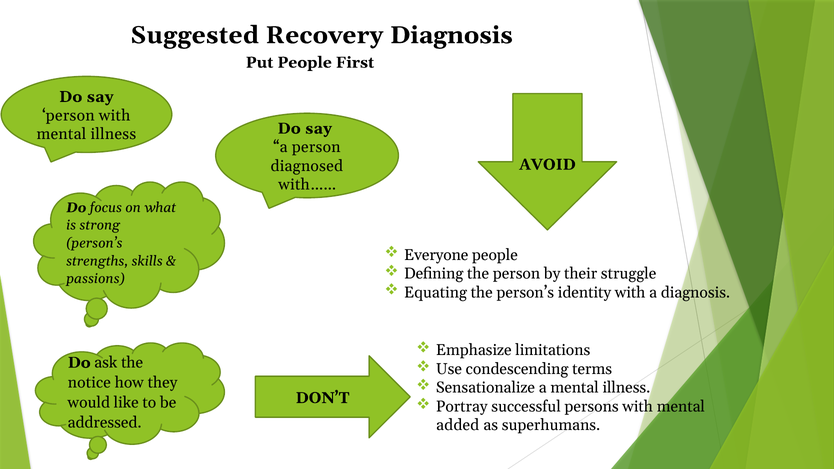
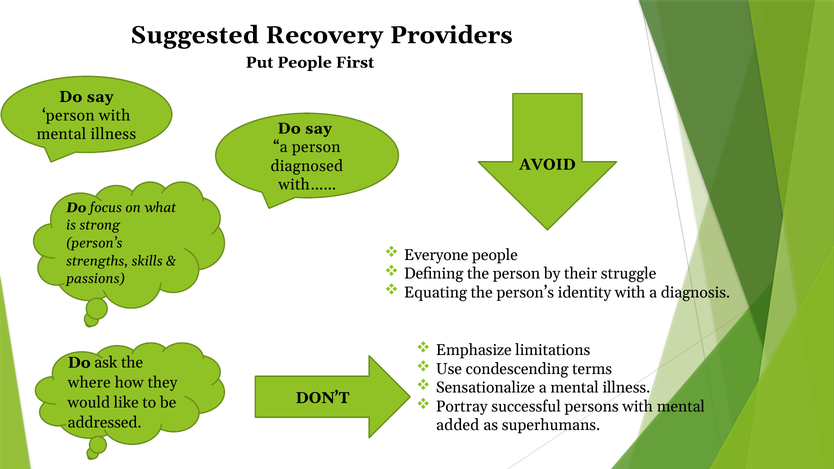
Recovery Diagnosis: Diagnosis -> Providers (451, 35)
notice: notice -> where (89, 383)
